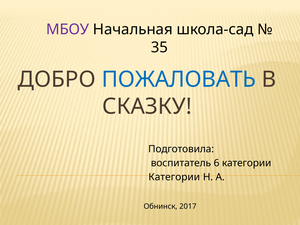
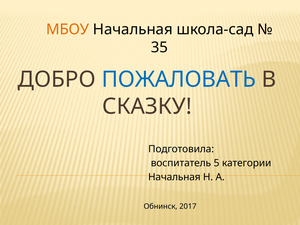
МБОУ colour: purple -> orange (68, 30)
6: 6 -> 5 (217, 163)
Категории: Категории -> Начальная (174, 177)
